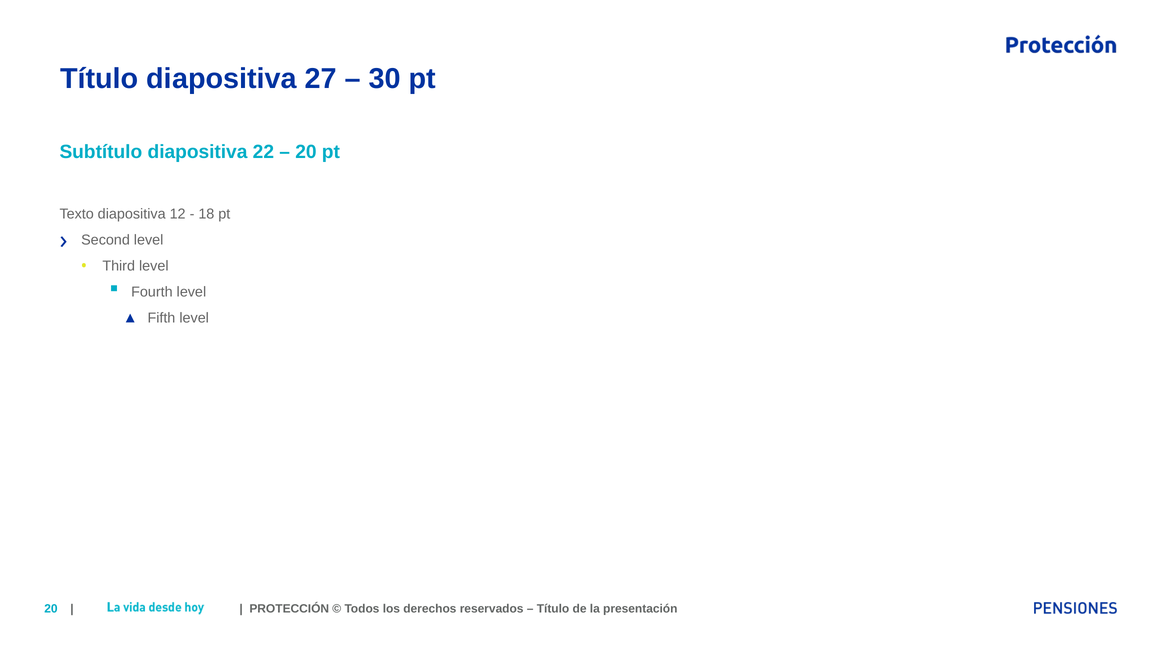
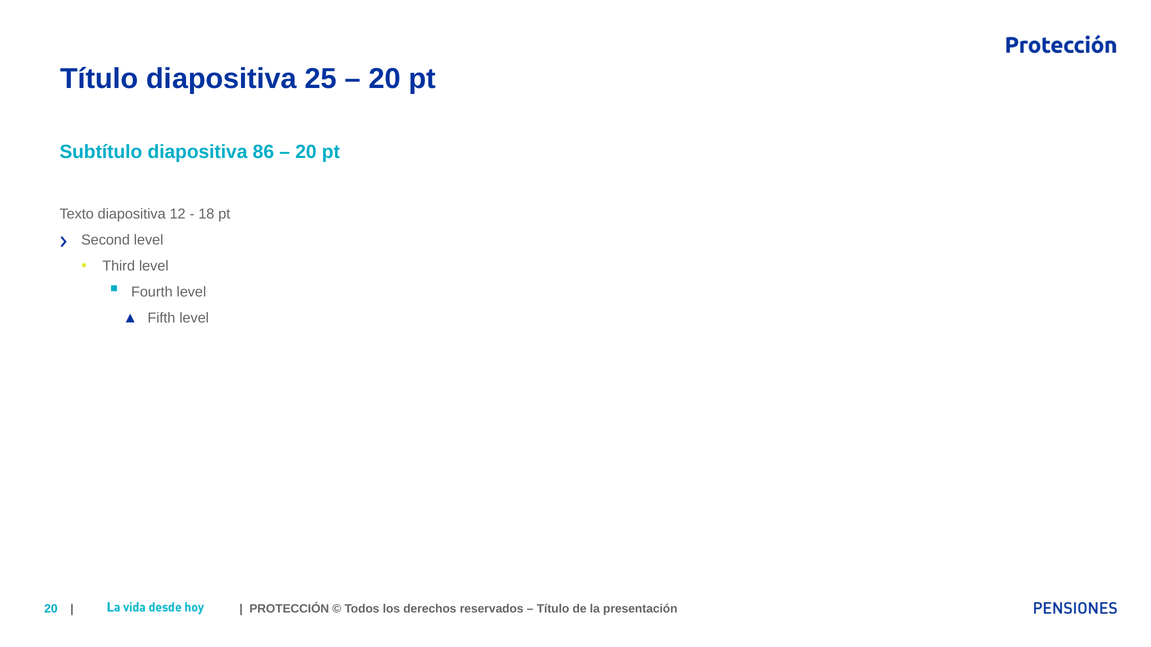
27: 27 -> 25 (321, 79)
30: 30 -> 20 (385, 79)
22: 22 -> 86 (263, 152)
